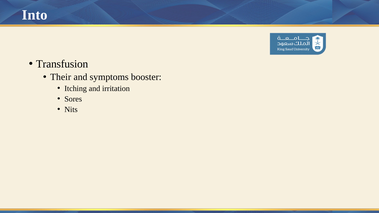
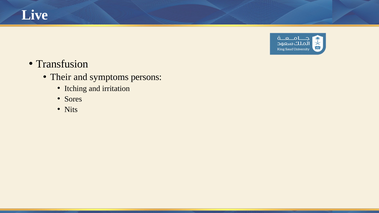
Into: Into -> Live (35, 15)
booster: booster -> persons (146, 77)
